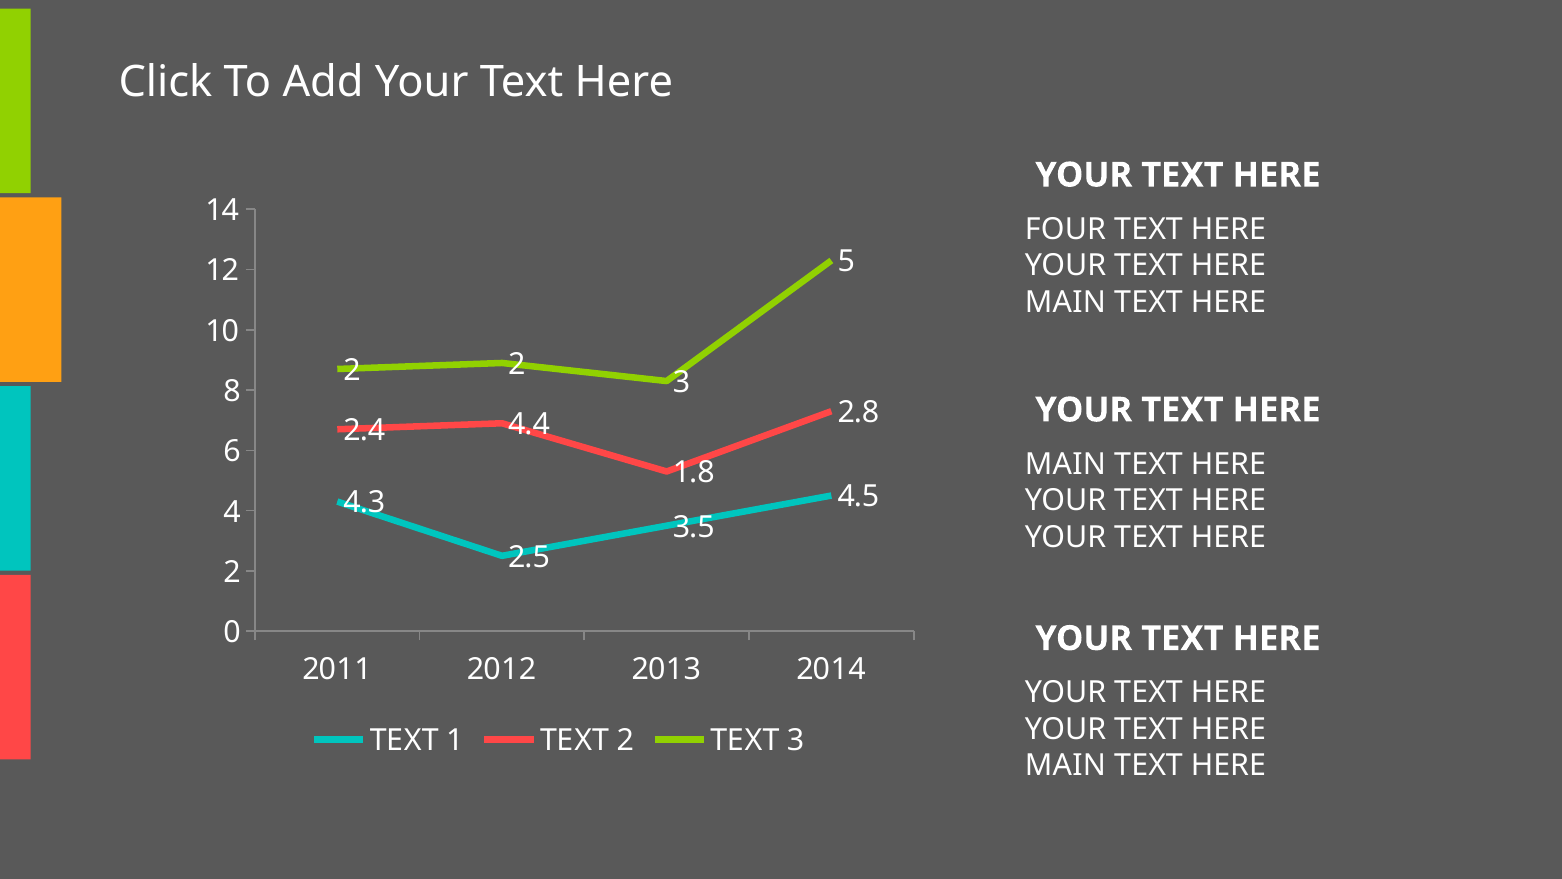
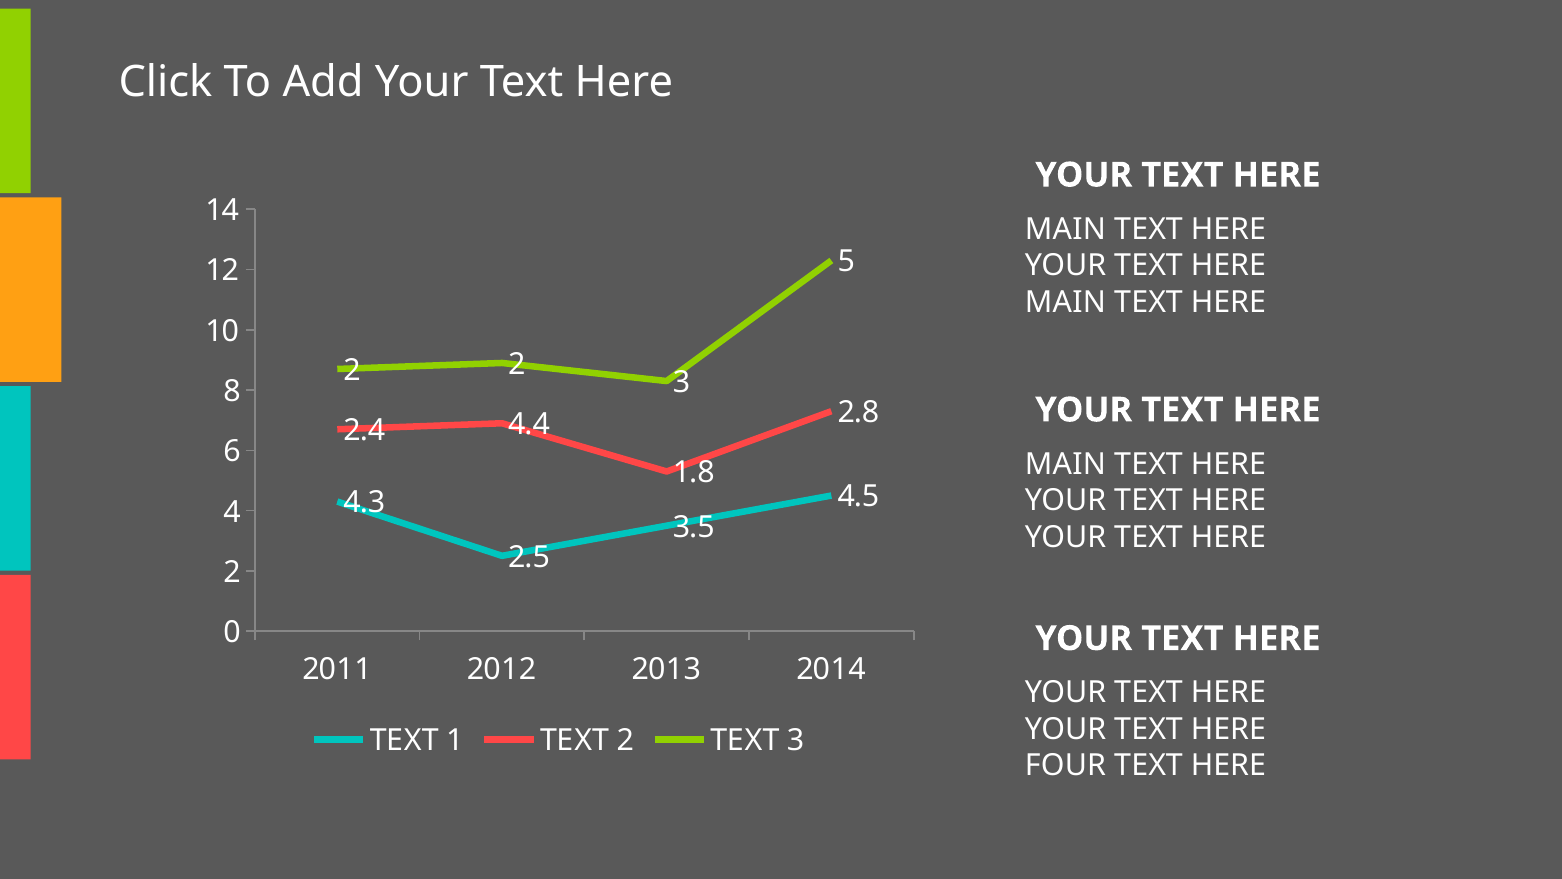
FOUR: FOUR -> MAIN (1065, 229)
MAIN: MAIN -> FOUR (1065, 766)
